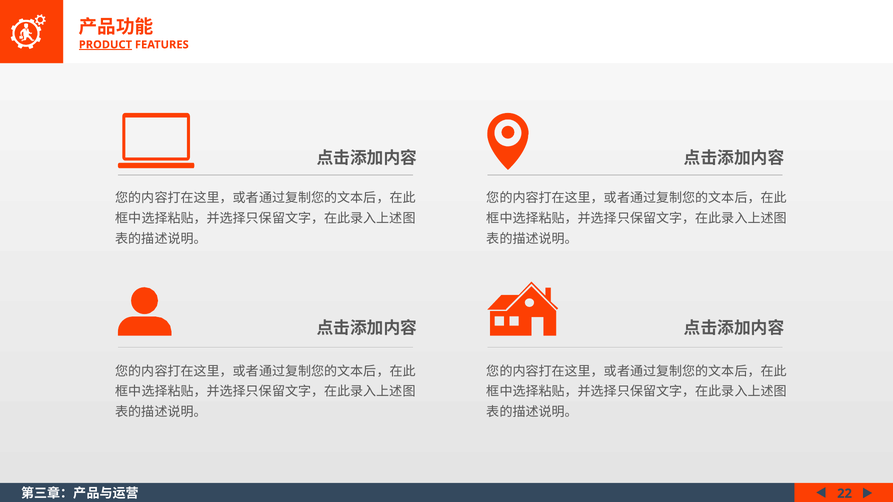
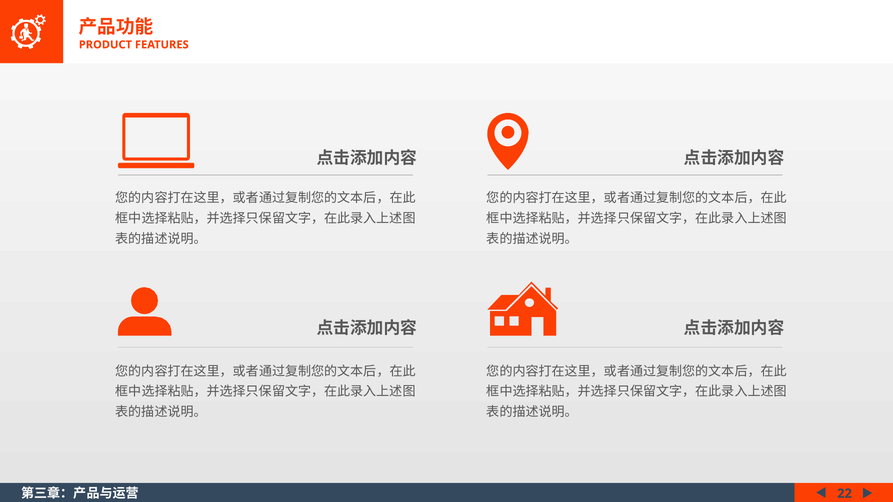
PRODUCT underline: present -> none (105, 45)
